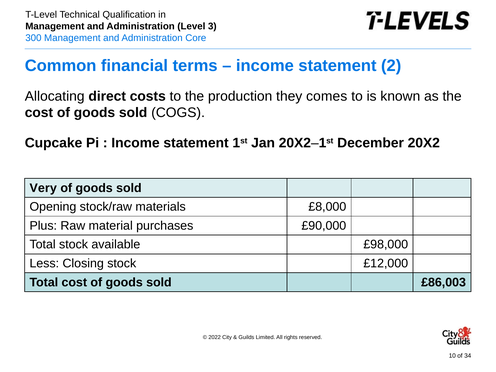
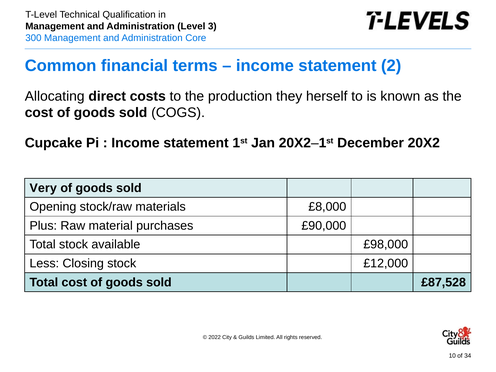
comes: comes -> herself (327, 96)
£86,003: £86,003 -> £87,528 (444, 282)
